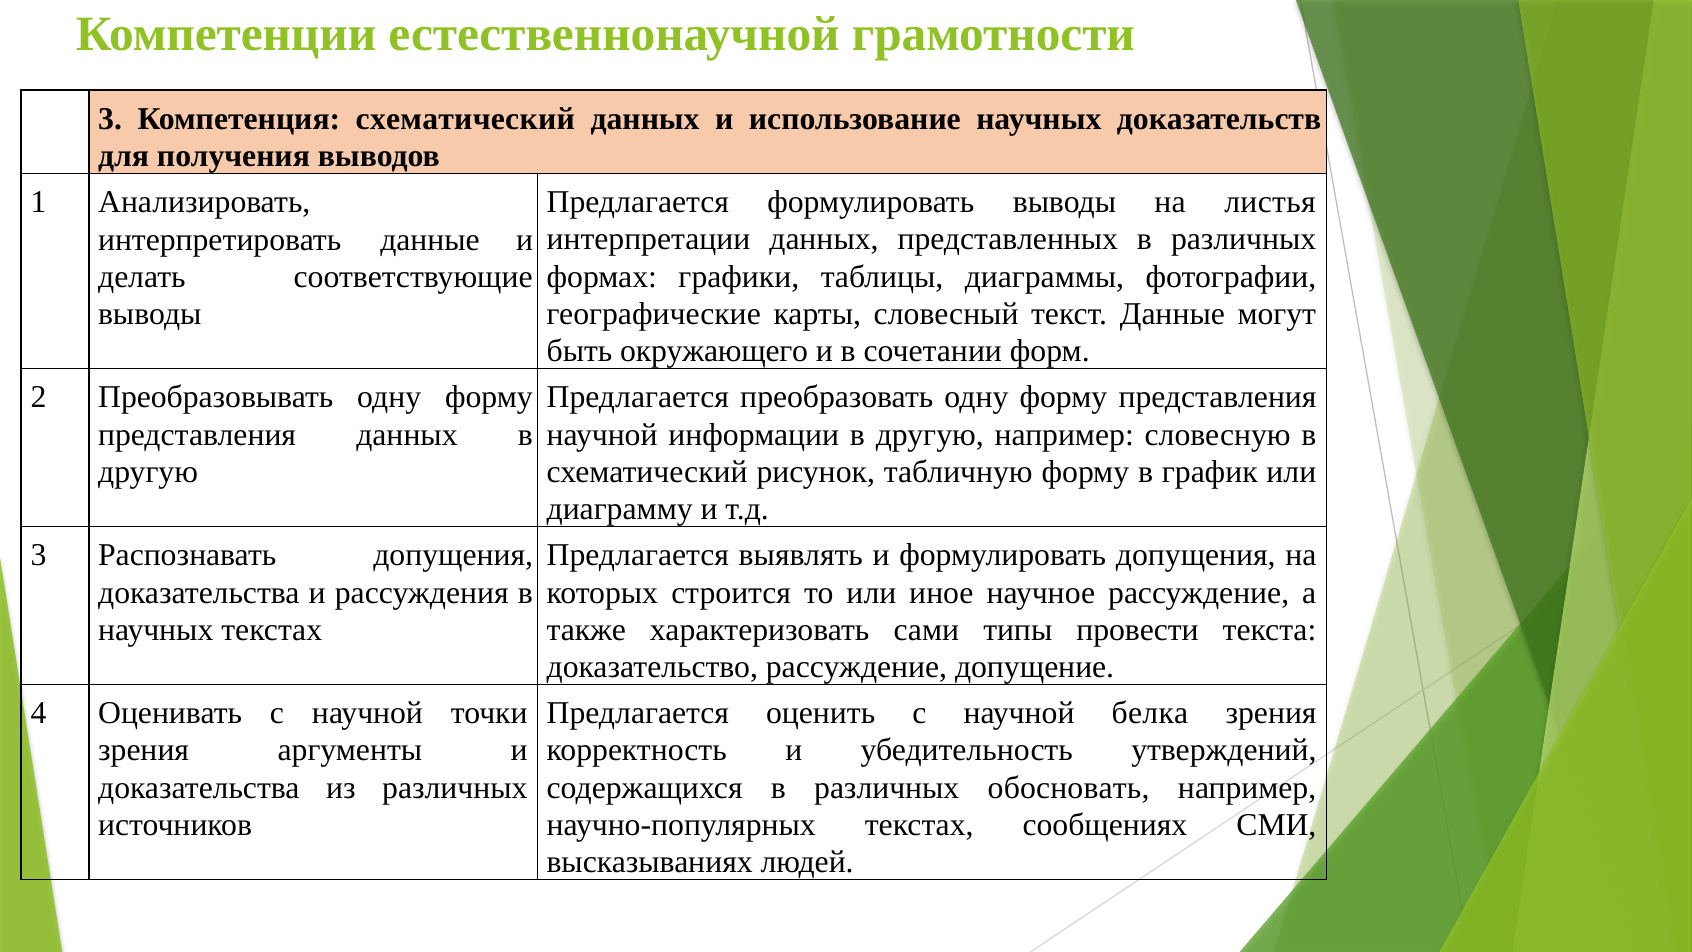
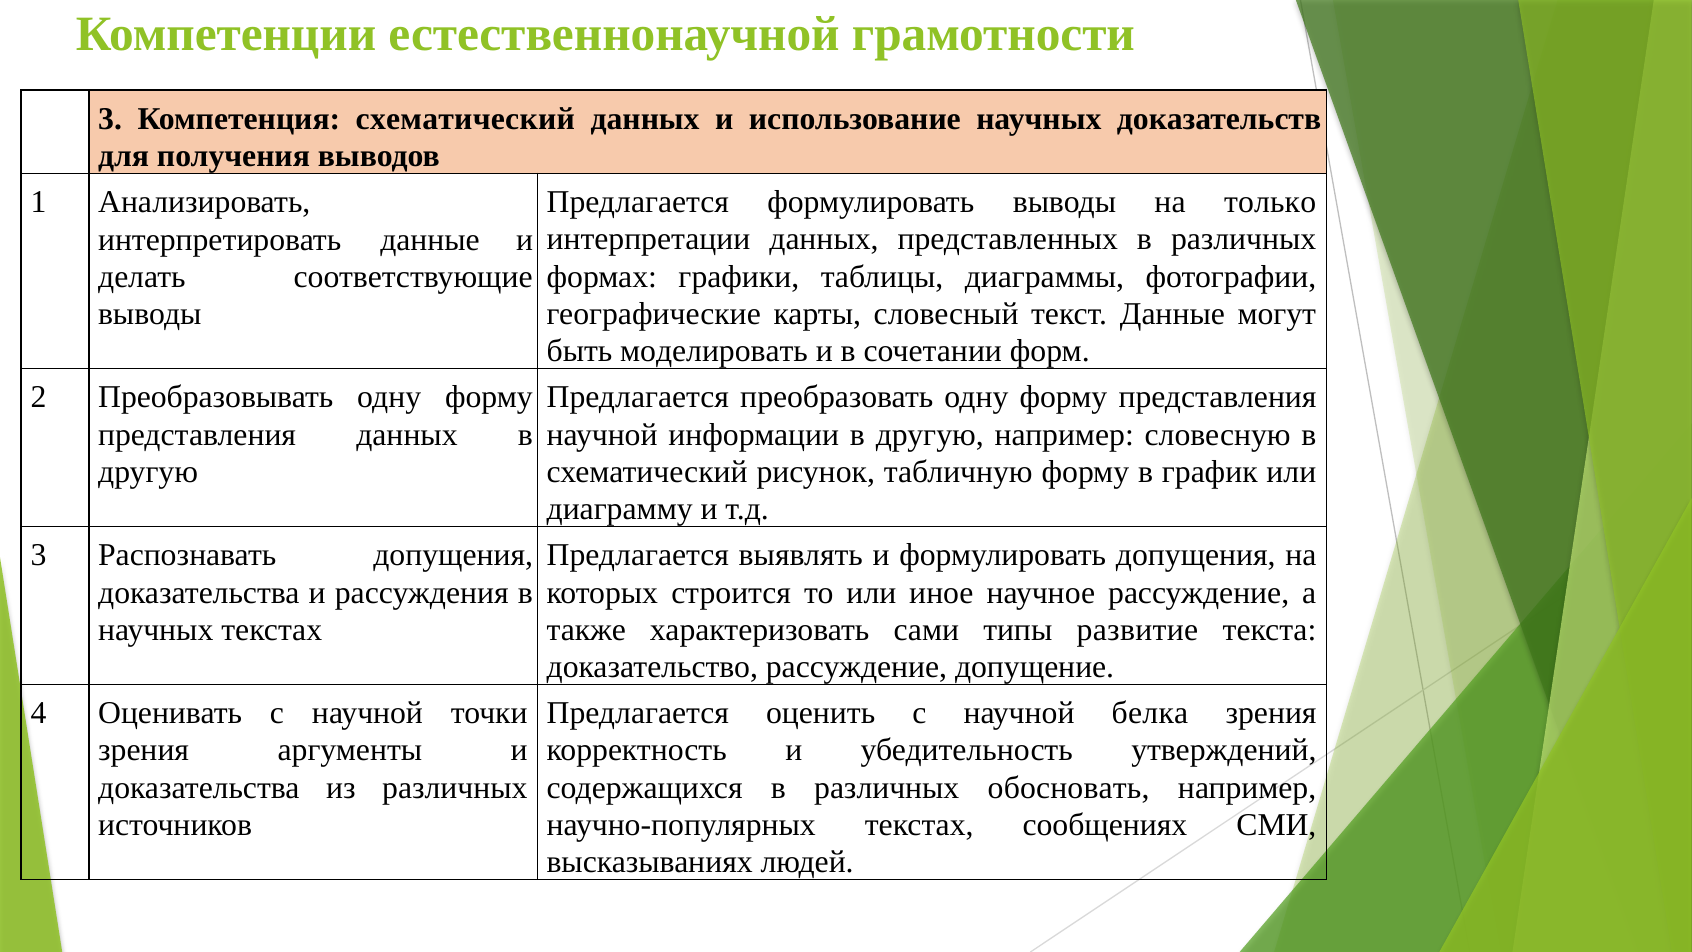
листья: листья -> только (1270, 202)
окружающего: окружающего -> моделировать (714, 351)
провести: провести -> развитие (1137, 630)
